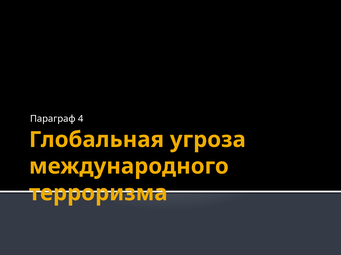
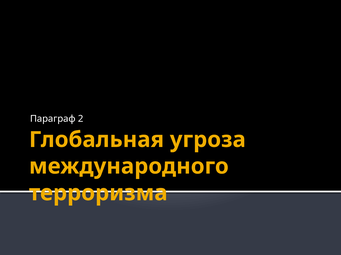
4: 4 -> 2 (81, 119)
